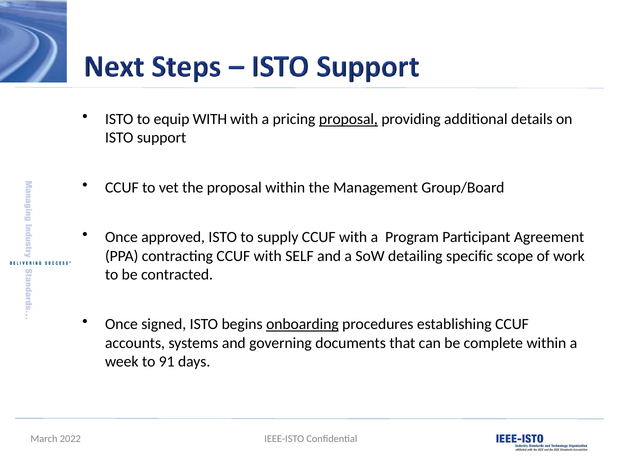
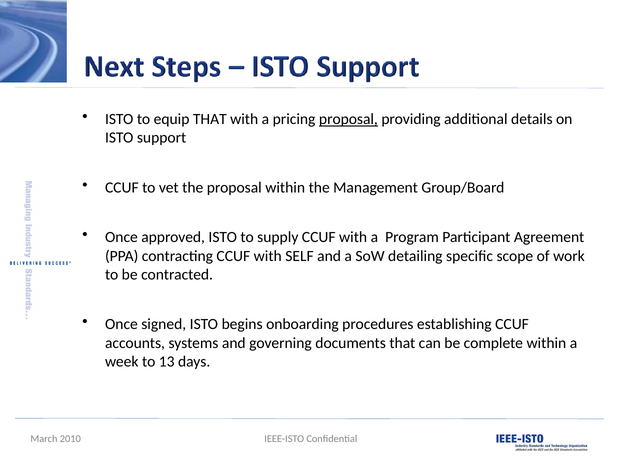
equip WITH: WITH -> THAT (210, 119)
onboarding underline: present -> none (302, 325)
91: 91 -> 13 (167, 362)
2022: 2022 -> 2010 (70, 439)
